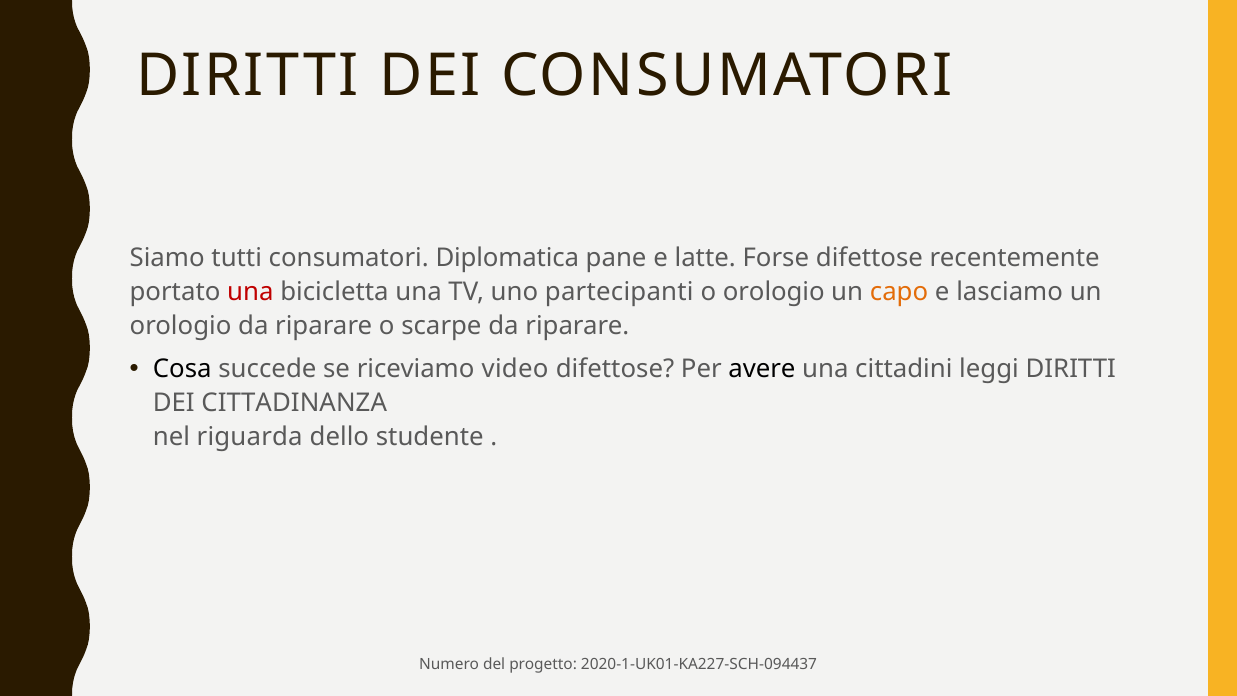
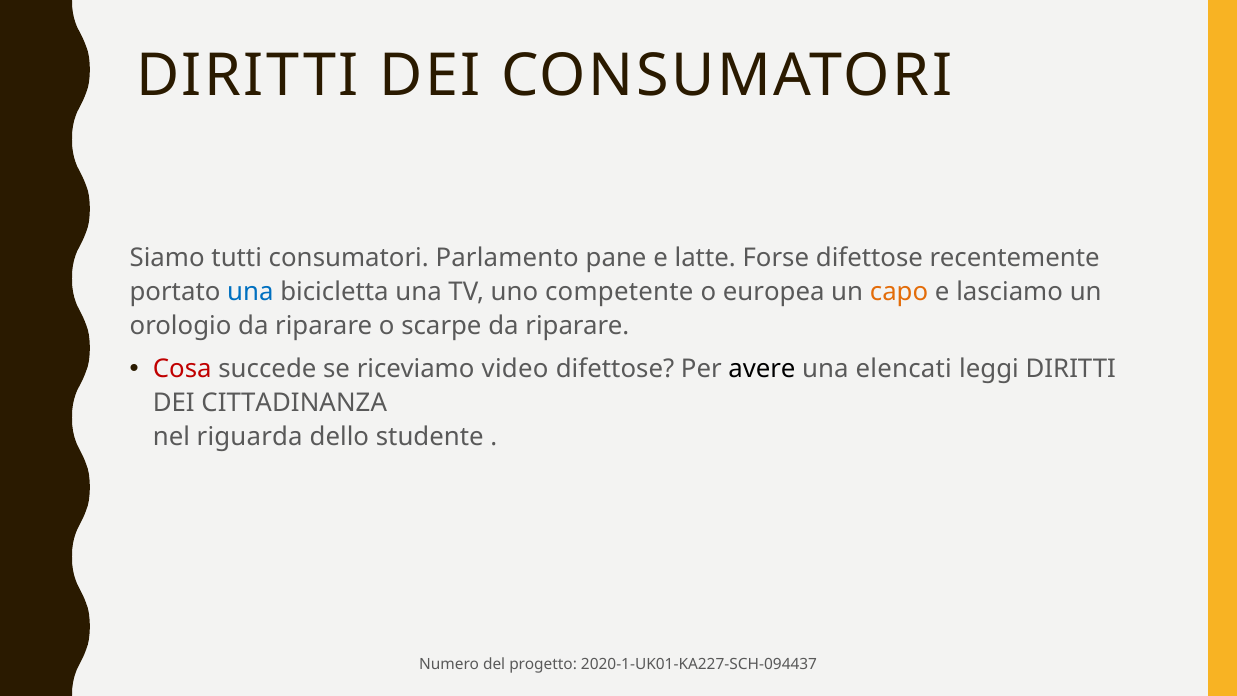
Diplomatica: Diplomatica -> Parlamento (507, 258)
una colour: red -> blue (250, 292)
partecipanti: partecipanti -> competente (619, 292)
o orologio: orologio -> europea (774, 292)
Cosa colour: black -> red (182, 369)
cittadini: cittadini -> elencati (904, 369)
